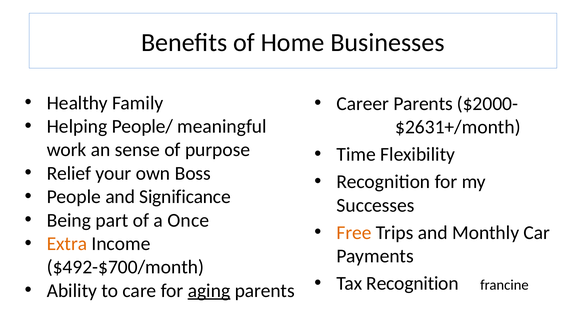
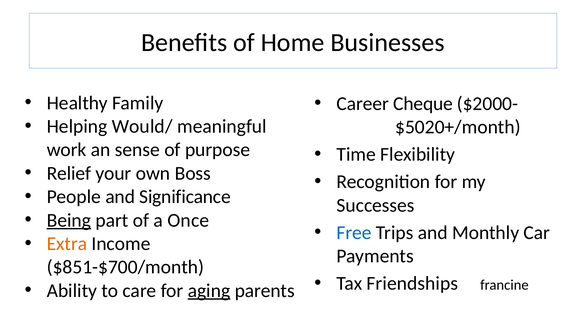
Career Parents: Parents -> Cheque (423, 103)
People/: People/ -> Would/ (142, 126)
$2631+/month: $2631+/month -> $5020+/month (458, 127)
Being underline: none -> present (69, 220)
Free colour: orange -> blue (354, 232)
$492-$700/month: $492-$700/month -> $851-$700/month (125, 267)
Tax Recognition: Recognition -> Friendships (412, 283)
